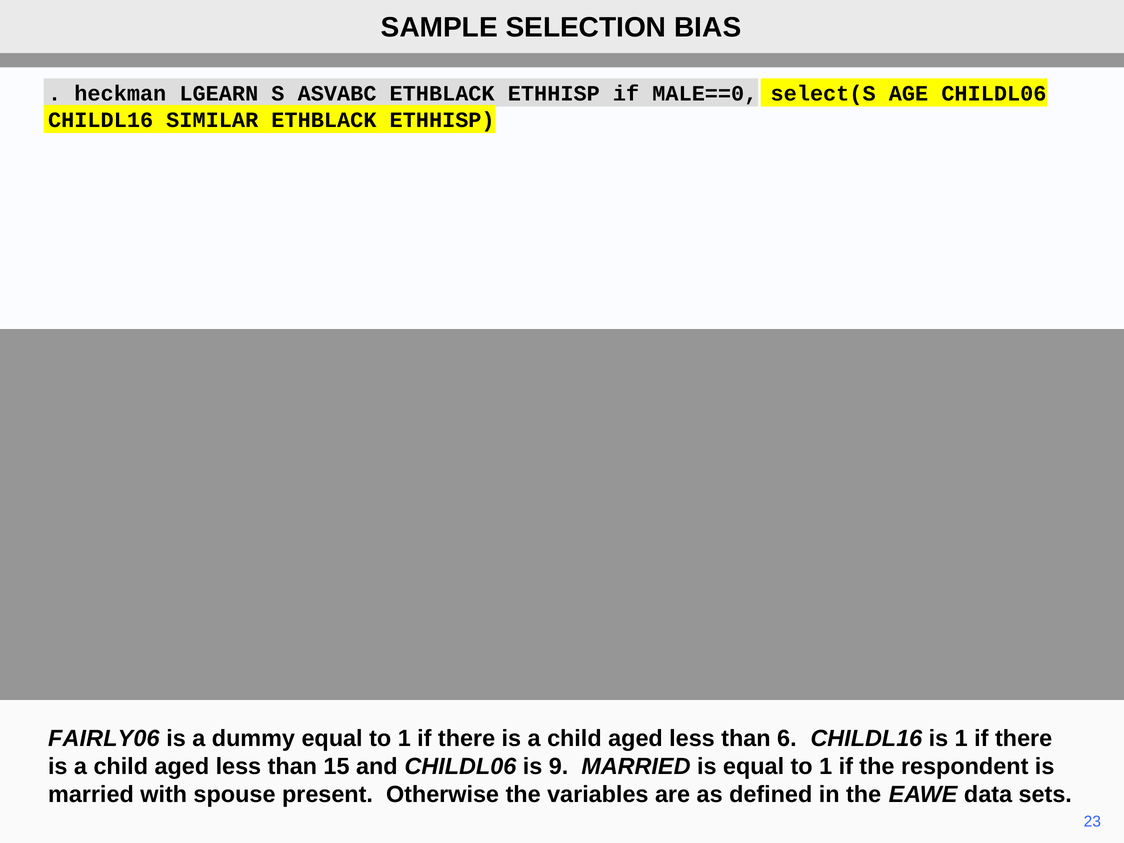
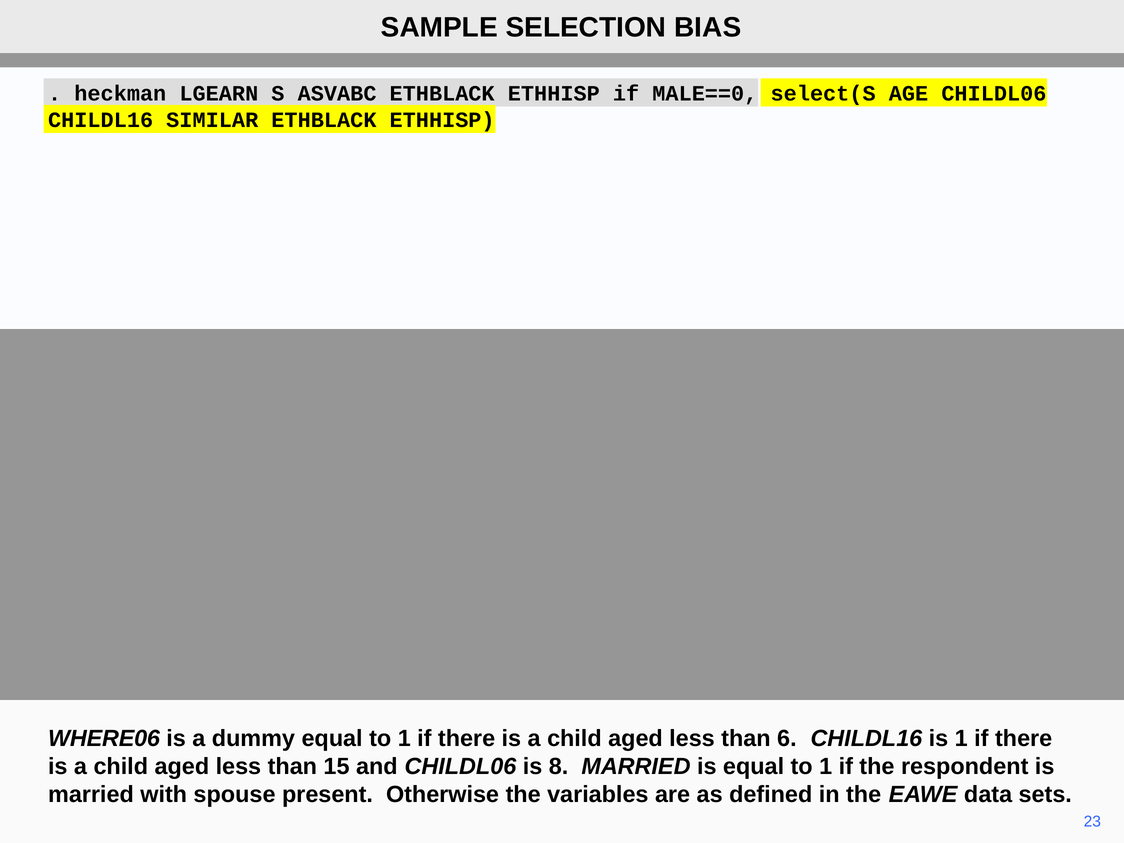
FAIRLY06: FAIRLY06 -> WHERE06 (104, 739)
9: 9 -> 8 (559, 767)
